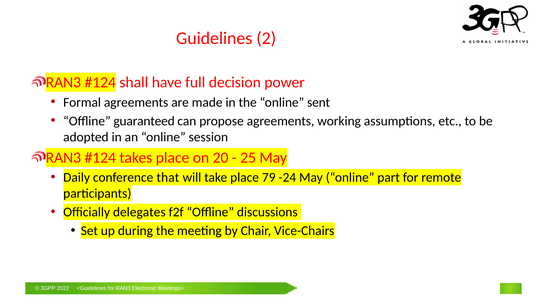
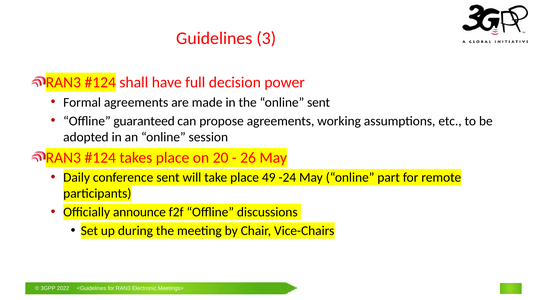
2: 2 -> 3 (266, 38)
25: 25 -> 26 (248, 158)
conference that: that -> sent (168, 178)
79: 79 -> 49 (269, 178)
delegates: delegates -> announce (139, 212)
